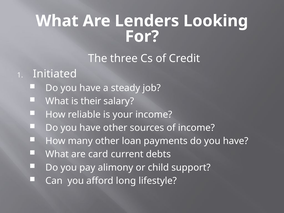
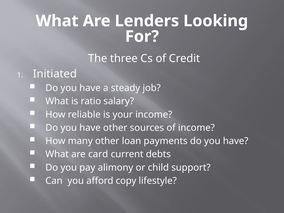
their: their -> ratio (91, 101)
long: long -> copy (126, 181)
